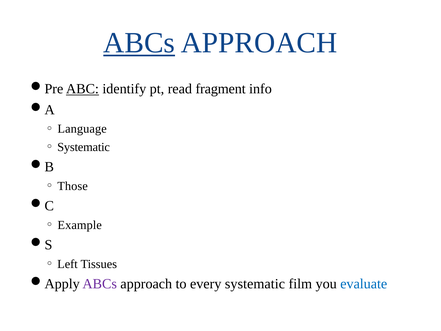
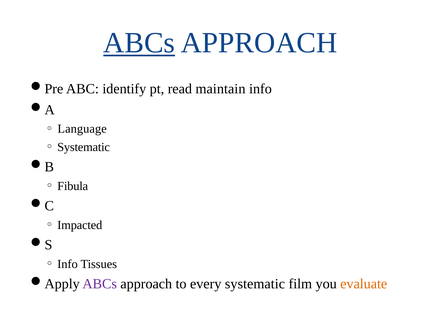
ABC underline: present -> none (82, 89)
fragment: fragment -> maintain (220, 89)
Those: Those -> Fibula (73, 186)
Example: Example -> Impacted (80, 225)
Left: Left -> Info (68, 264)
evaluate colour: blue -> orange (364, 284)
